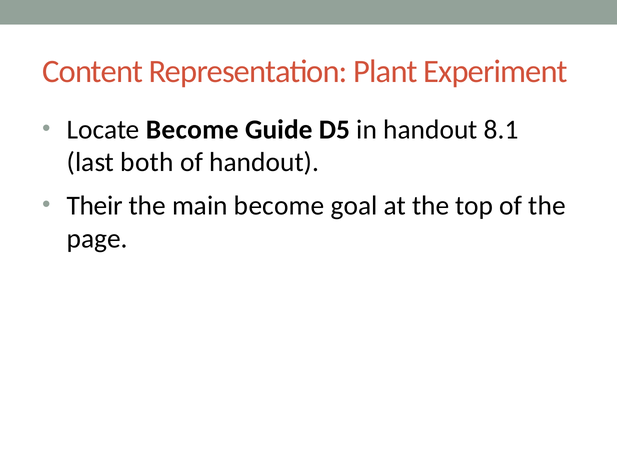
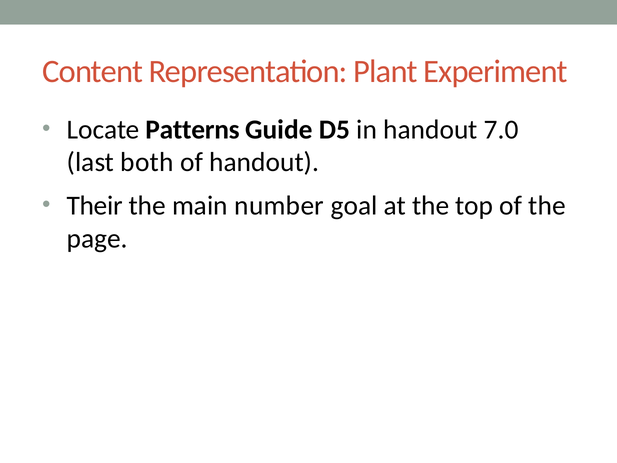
Locate Become: Become -> Patterns (192, 129)
8.1: 8.1 -> 7.0 (501, 129)
main become: become -> number (279, 206)
